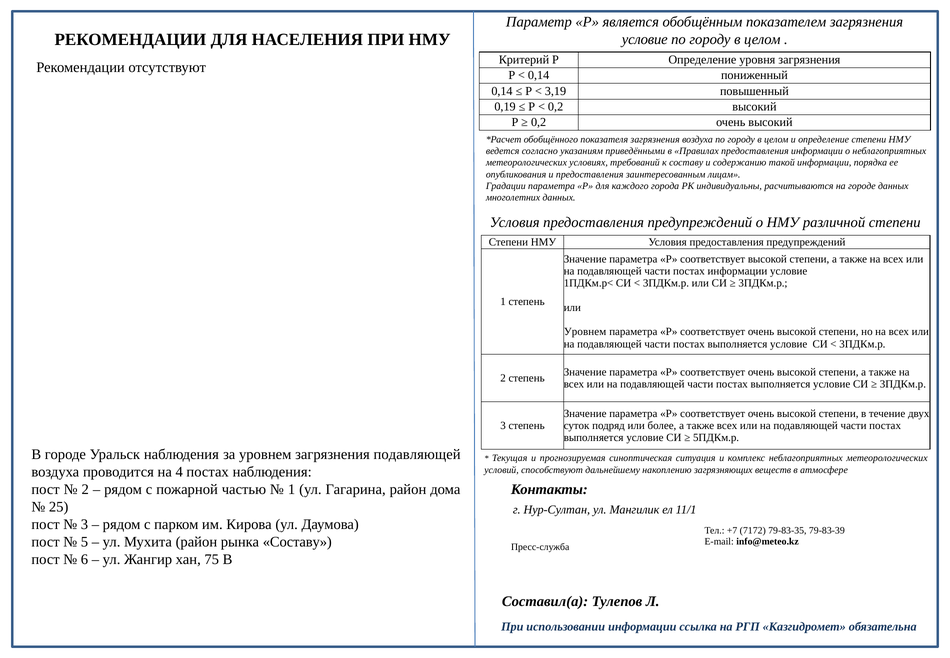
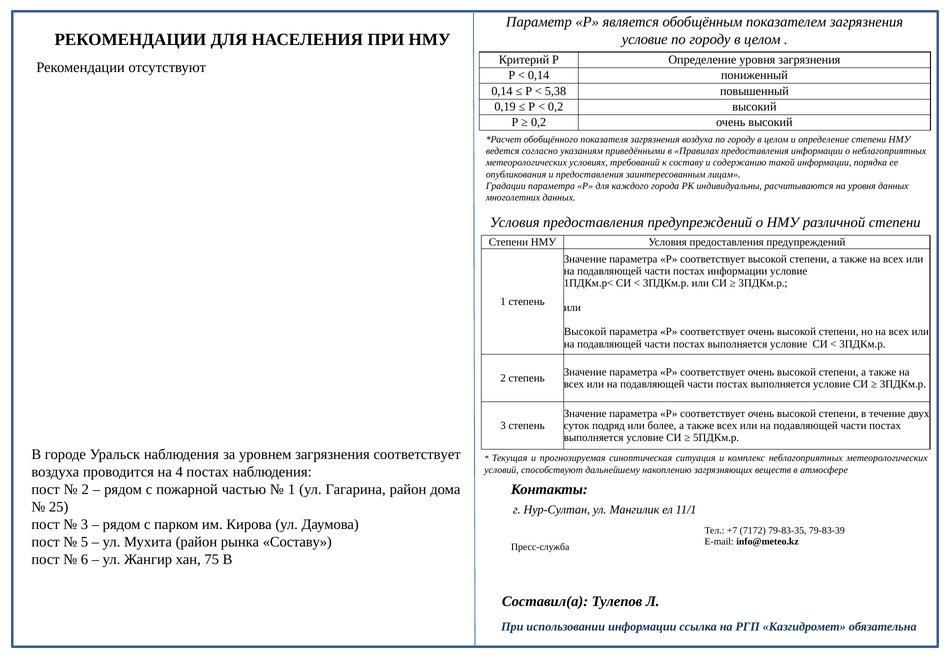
3,19: 3,19 -> 5,38 (556, 91)
на городе: городе -> уровня (862, 186)
Уровнем: Уровнем -> Высокой (585, 332)
загрязнения подавляющей: подавляющей -> соответствует (417, 454)
